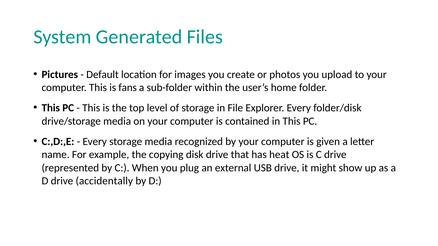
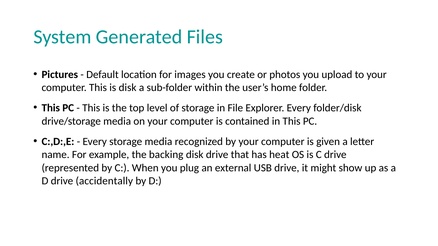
is fans: fans -> disk (128, 88)
copying: copying -> backing (166, 155)
